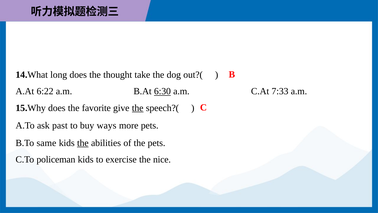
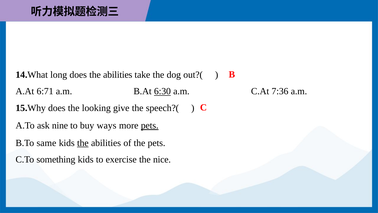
does the thought: thought -> abilities (118, 75)
6:22: 6:22 -> 6:71 (45, 91)
7:33: 7:33 -> 7:36 (280, 91)
favorite: favorite -> looking (96, 108)
the underline: present -> none (138, 108)
past: past -> nine (60, 125)
pets underline: none -> present (150, 125)
policeman: policeman -> something (56, 159)
